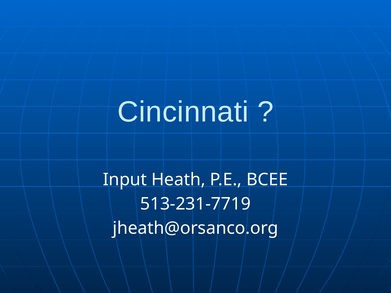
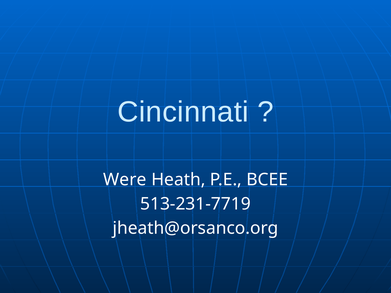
Input: Input -> Were (125, 180)
